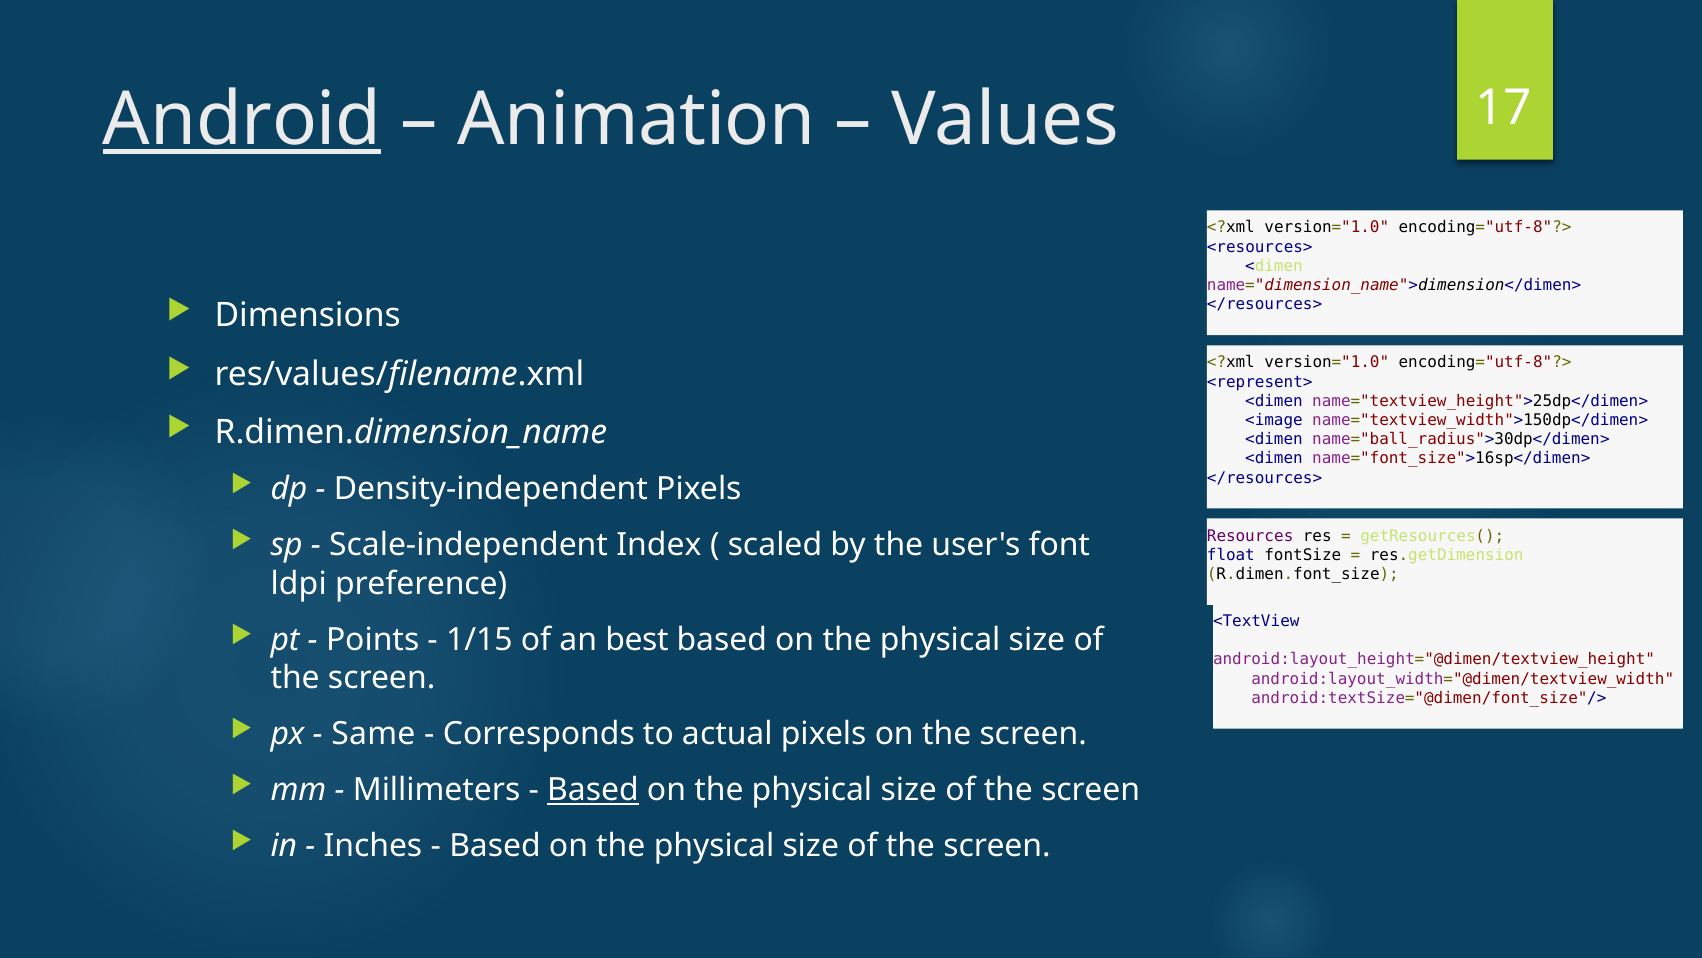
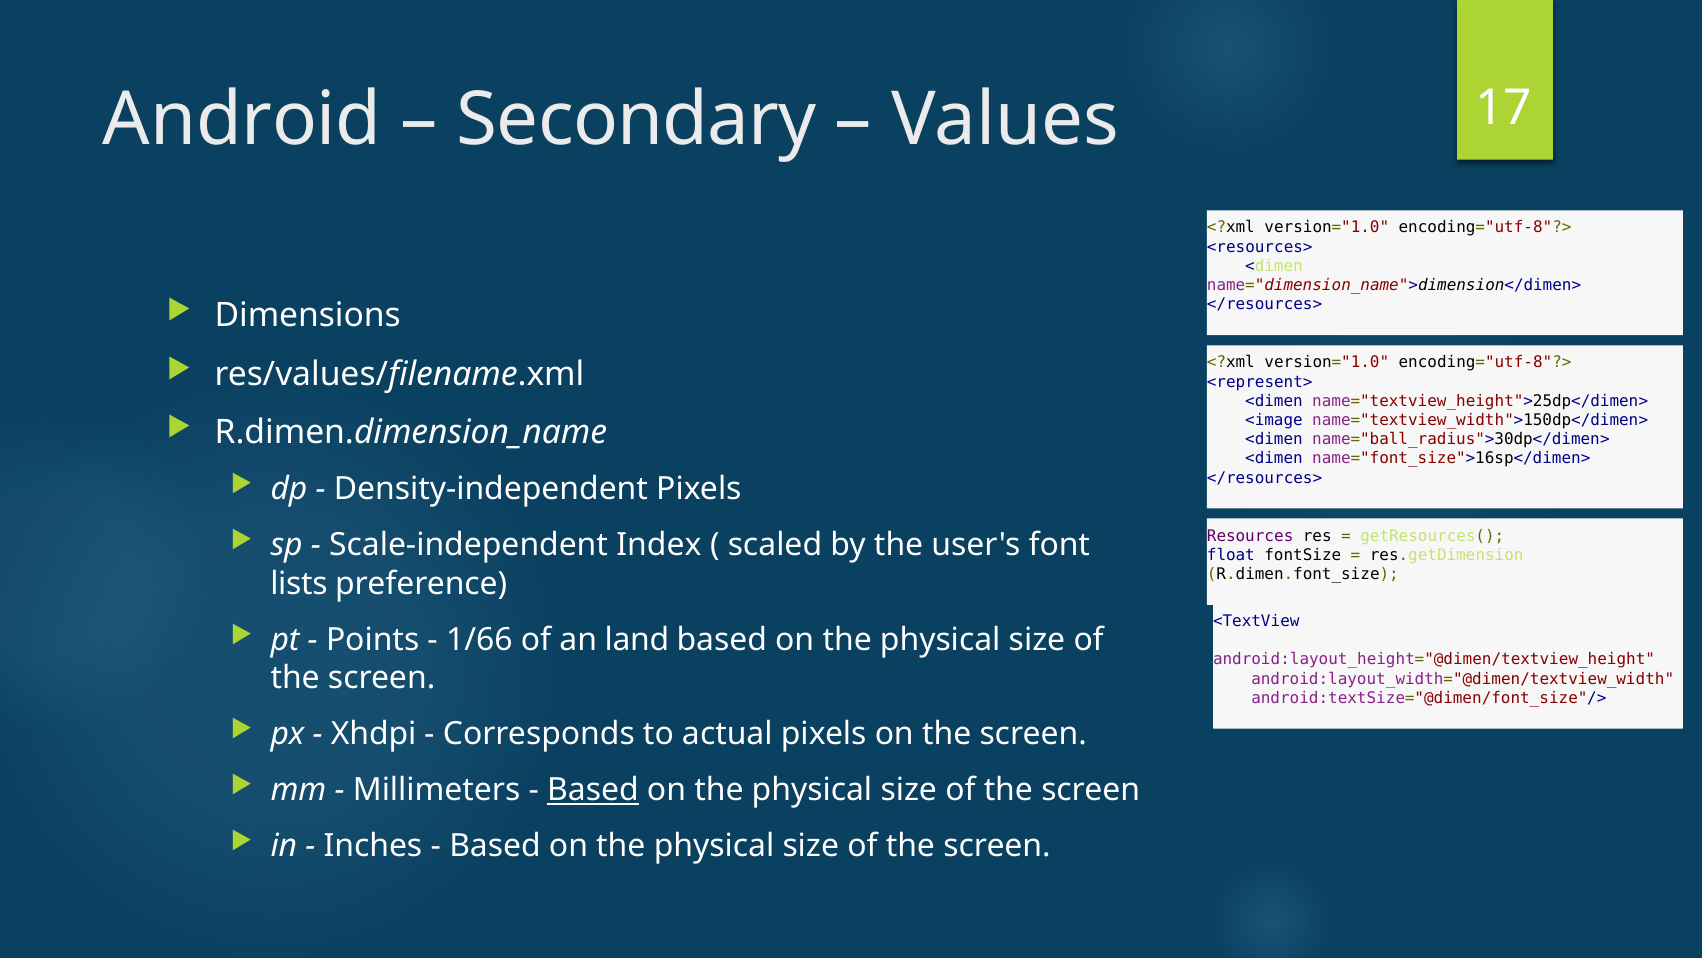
Android underline: present -> none (242, 120)
Animation: Animation -> Secondary (637, 120)
ldpi: ldpi -> lists (299, 583)
1/15: 1/15 -> 1/66 (479, 639)
best: best -> land (637, 639)
Same: Same -> Xhdpi (374, 733)
